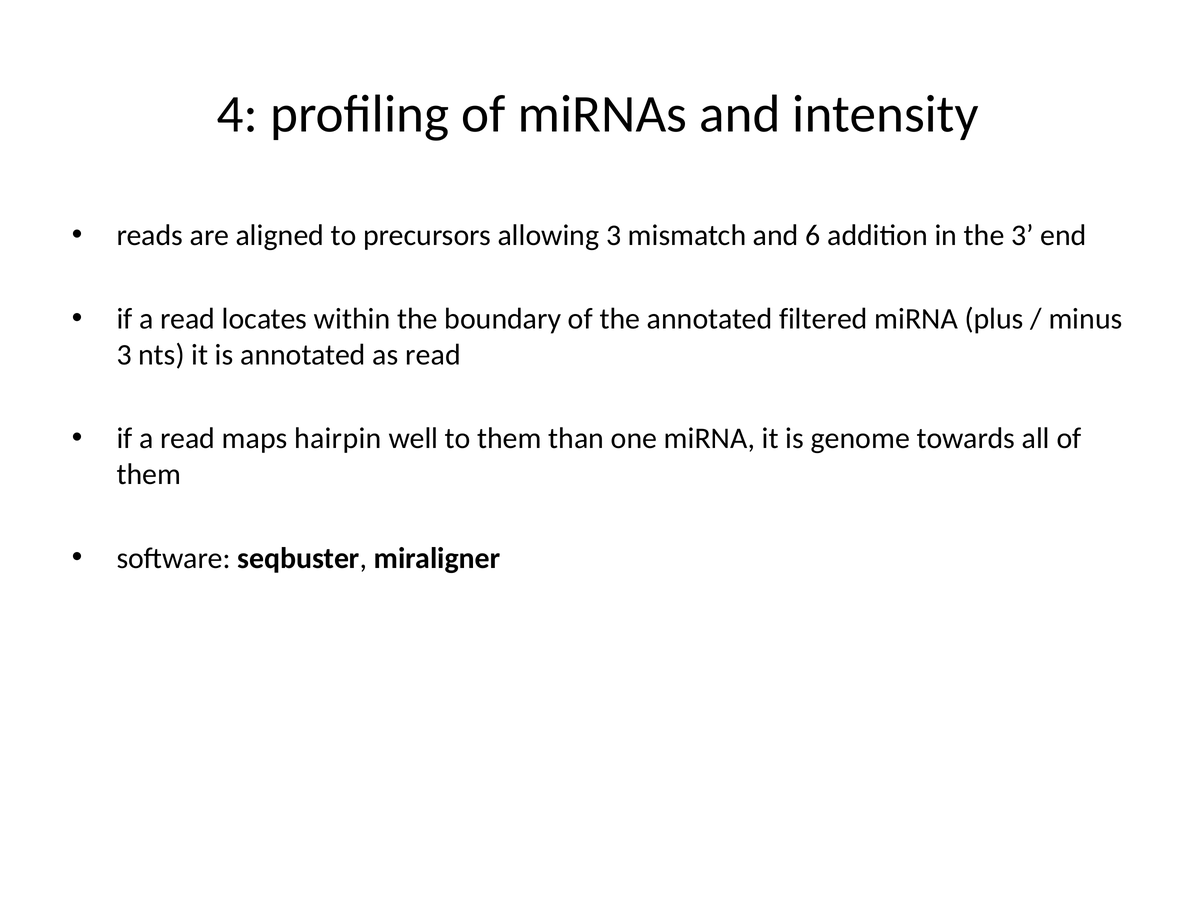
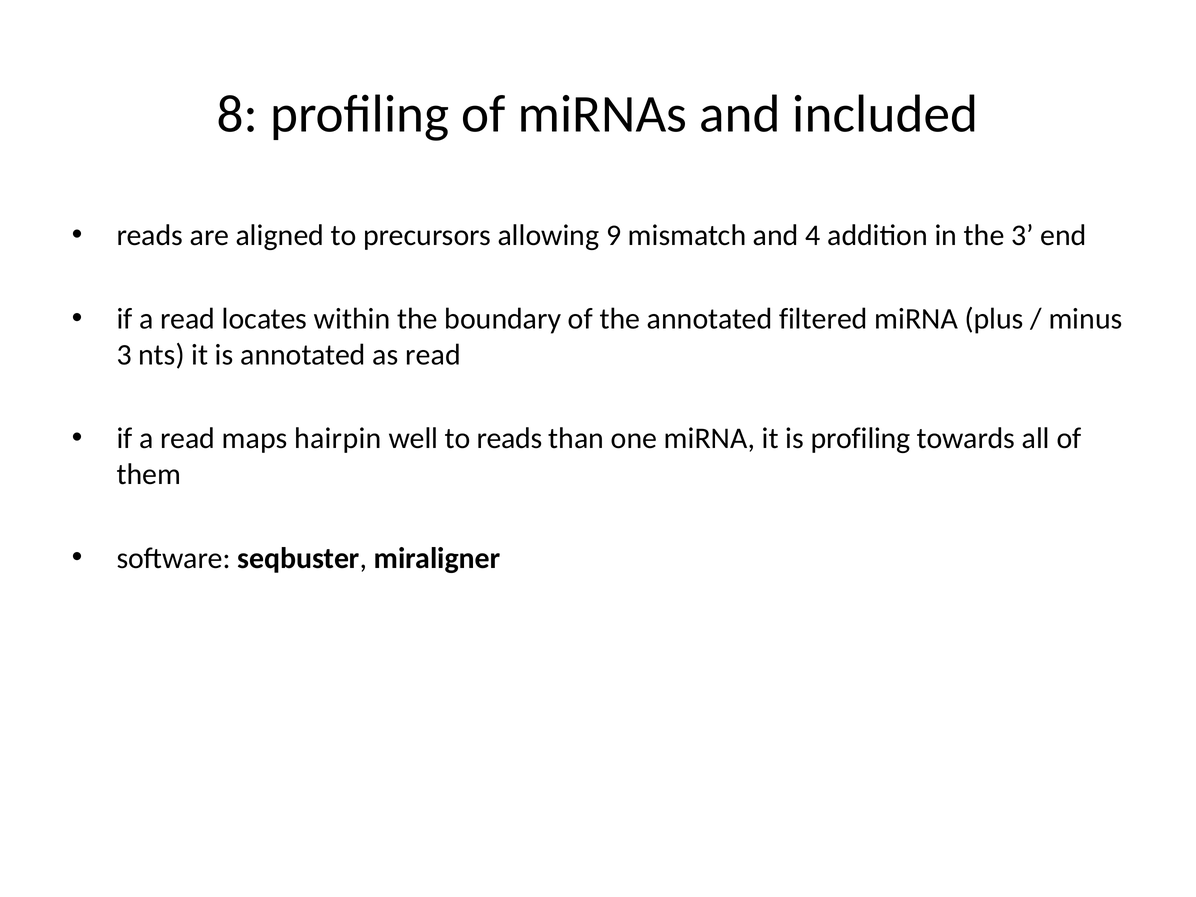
4: 4 -> 8 (238, 114)
intensity: intensity -> included (885, 114)
allowing 3: 3 -> 9 (614, 235)
6: 6 -> 4 (813, 235)
to them: them -> reads (510, 439)
is genome: genome -> profiling (861, 439)
